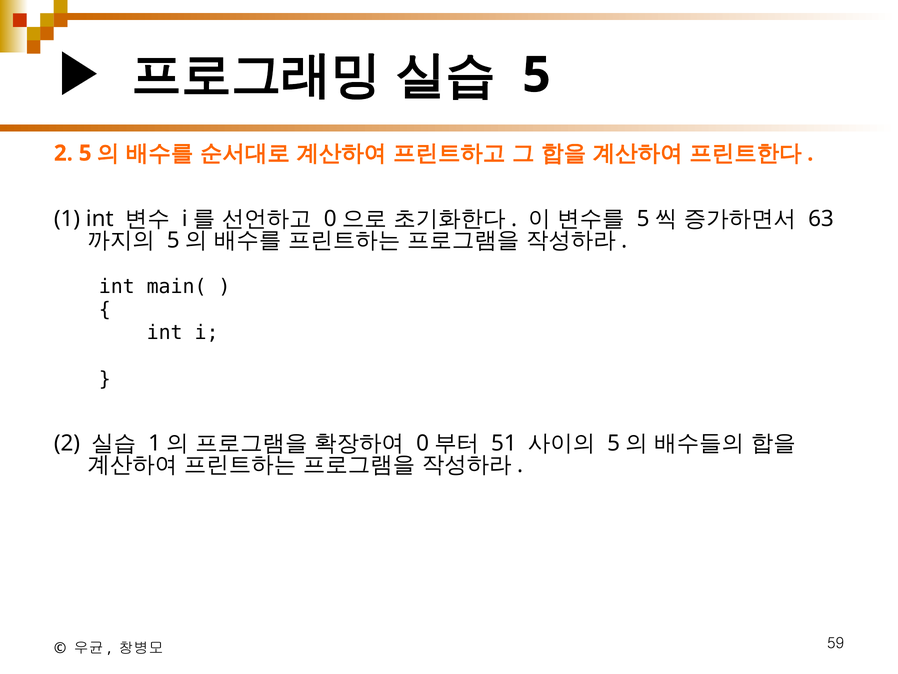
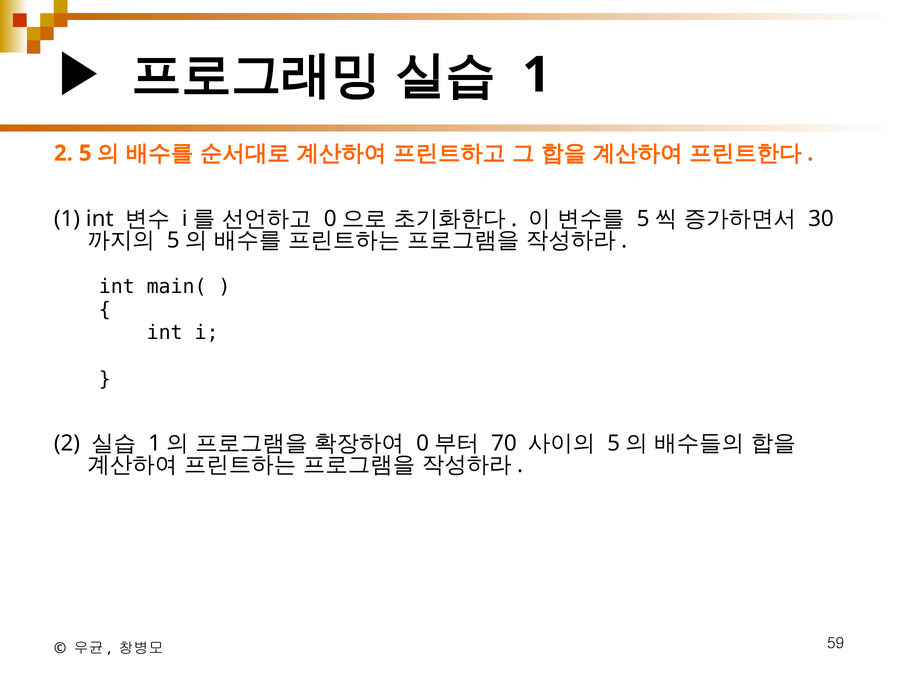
5: 5 -> 1 (536, 75)
63: 63 -> 30 (821, 219)
51: 51 -> 70 (504, 443)
